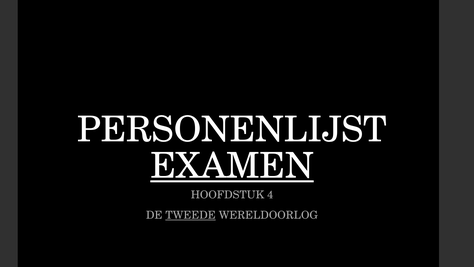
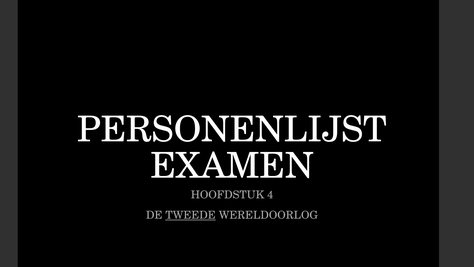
EXAMEN underline: present -> none (232, 166)
